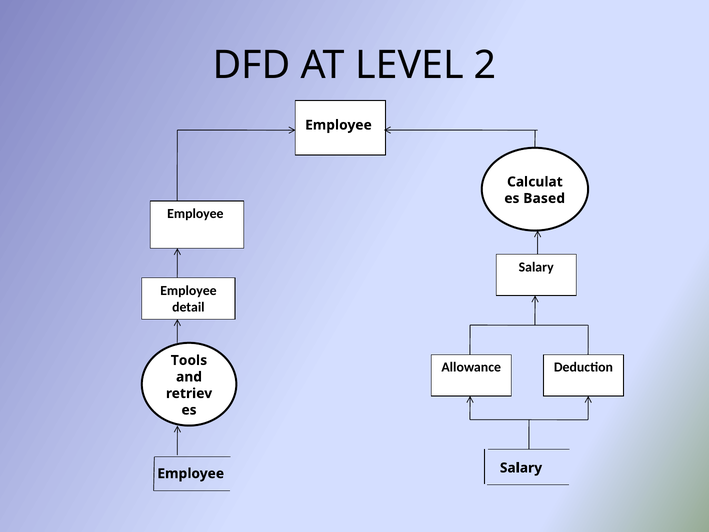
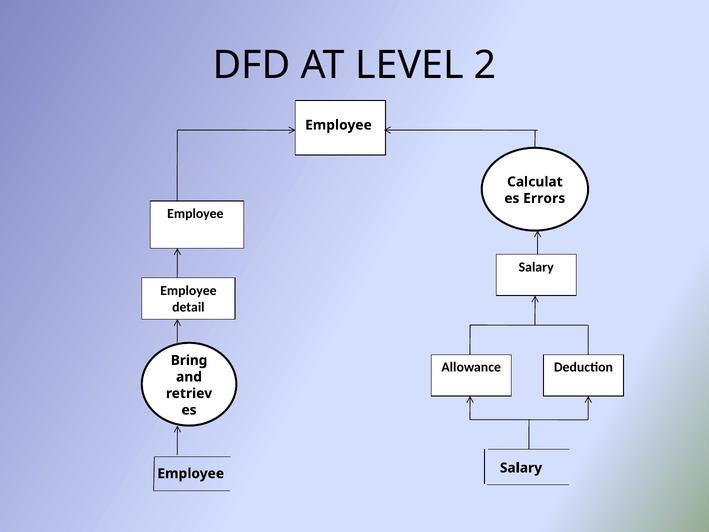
Based: Based -> Errors (544, 198)
Tools: Tools -> Bring (189, 360)
